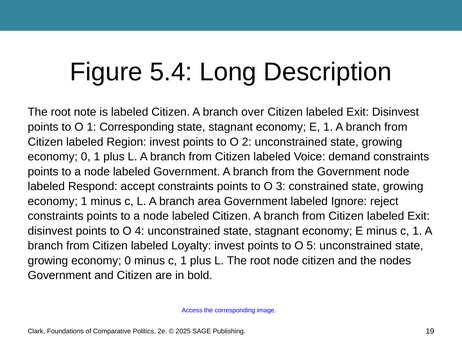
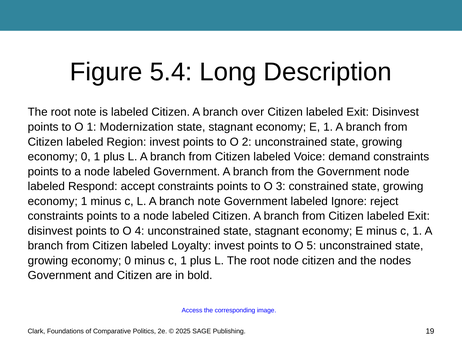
1 Corresponding: Corresponding -> Modernization (137, 127)
branch area: area -> note (209, 201)
